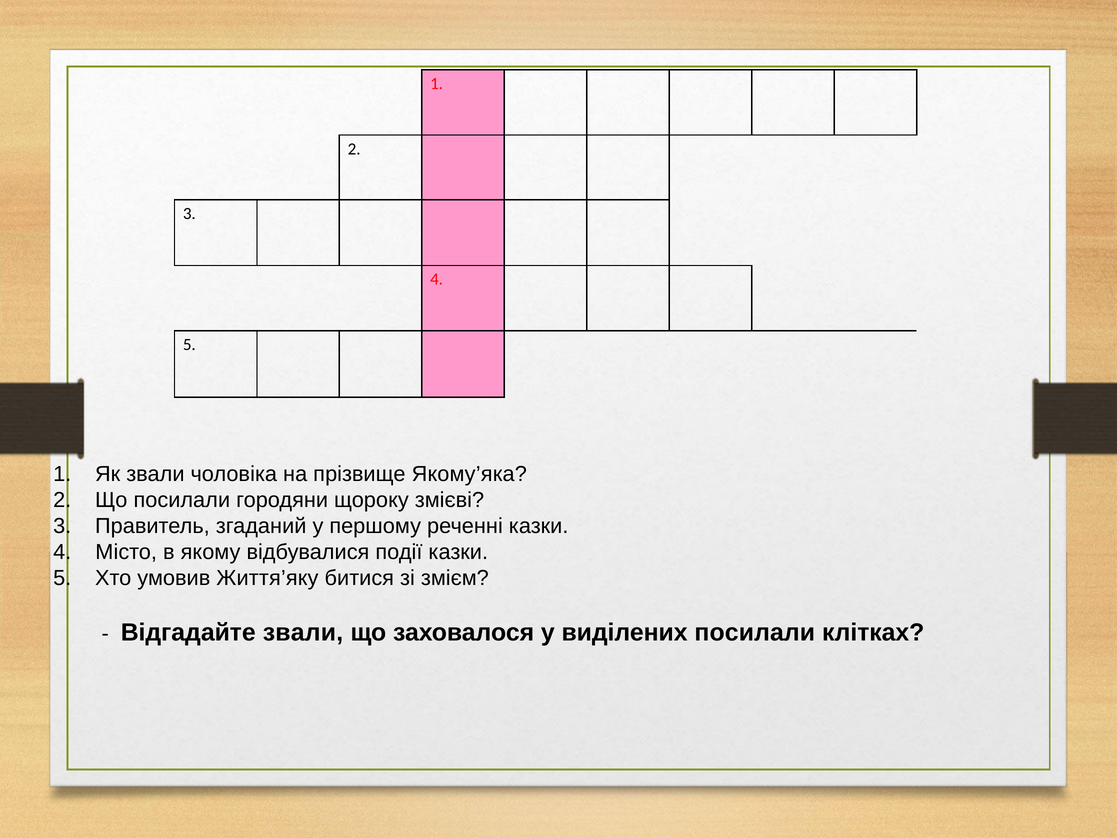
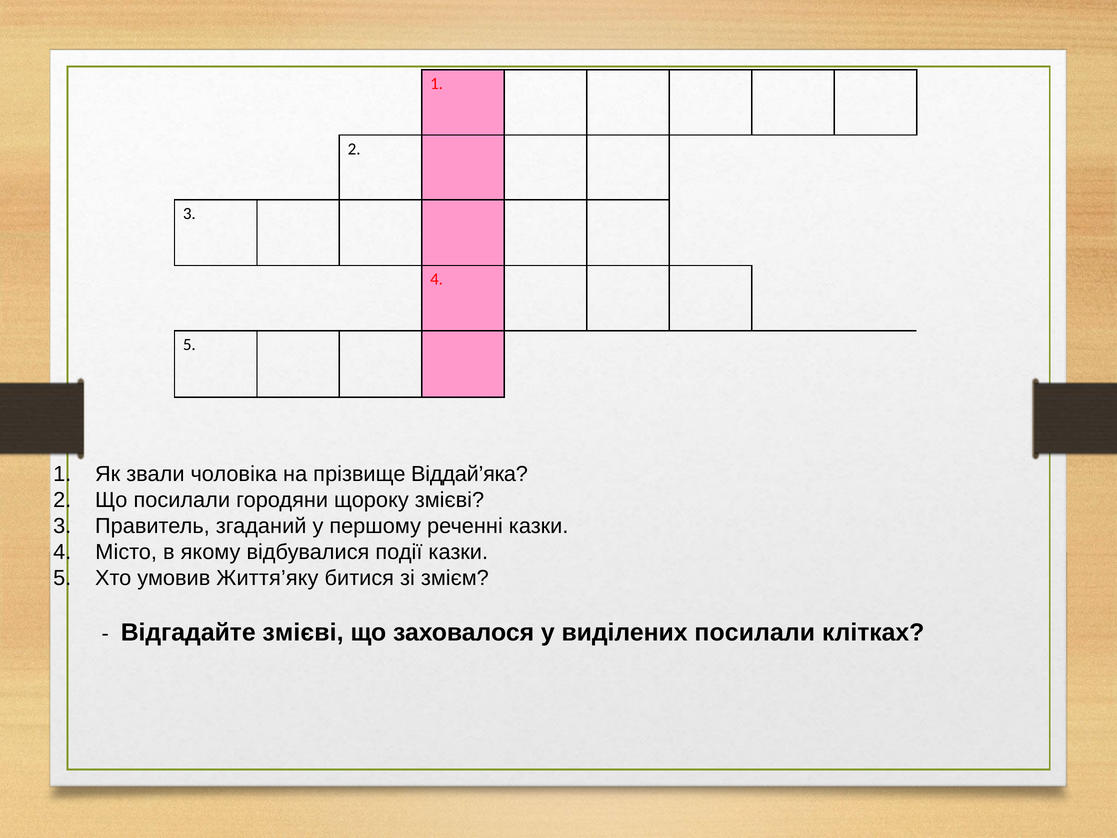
Якому’яка: Якому’яка -> Віддай’яка (469, 474)
Відгадайте звали: звали -> змієві (303, 632)
